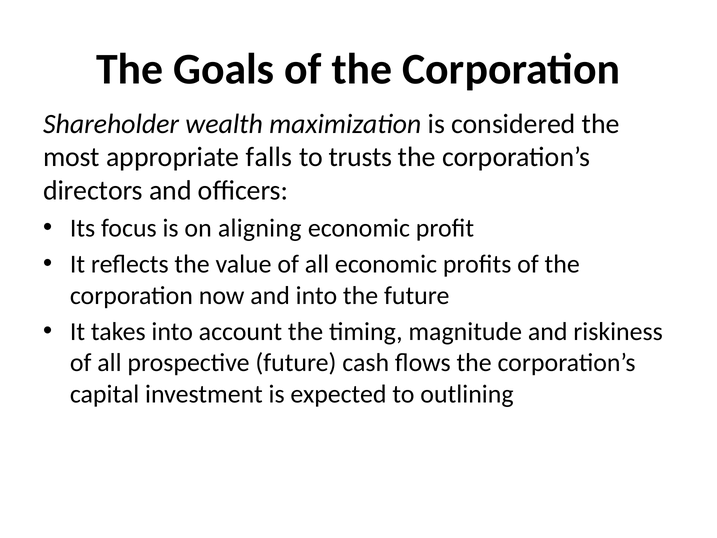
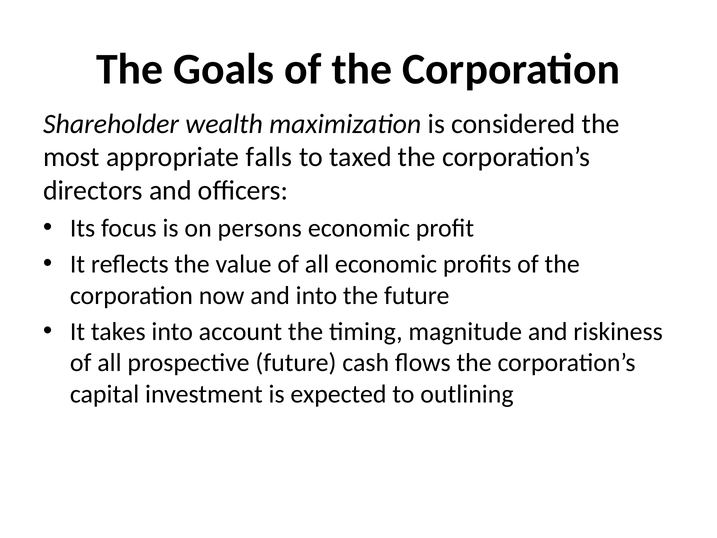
trusts: trusts -> taxed (360, 157)
aligning: aligning -> persons (260, 228)
